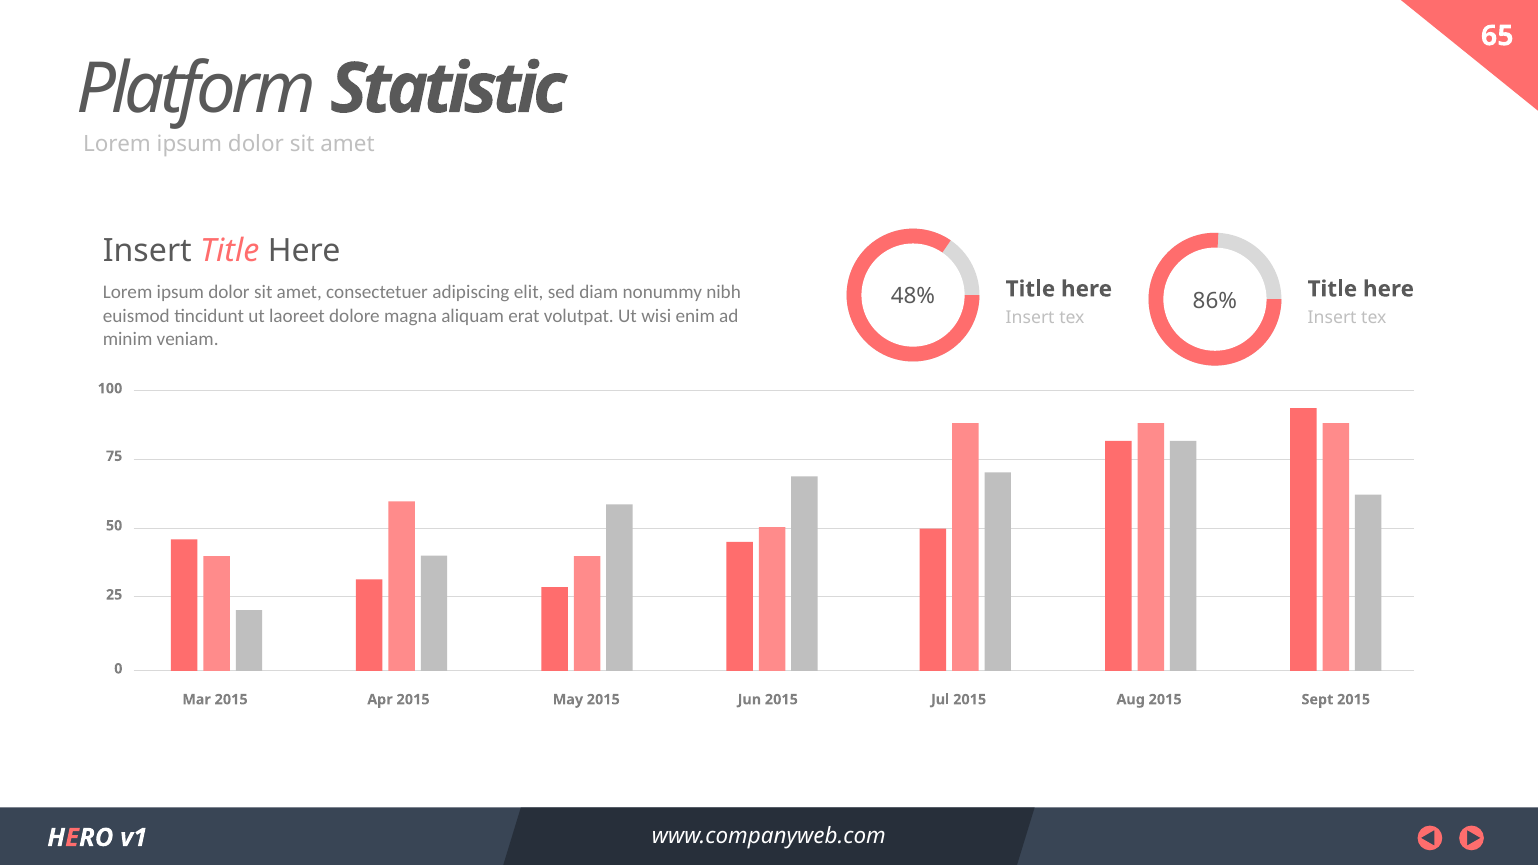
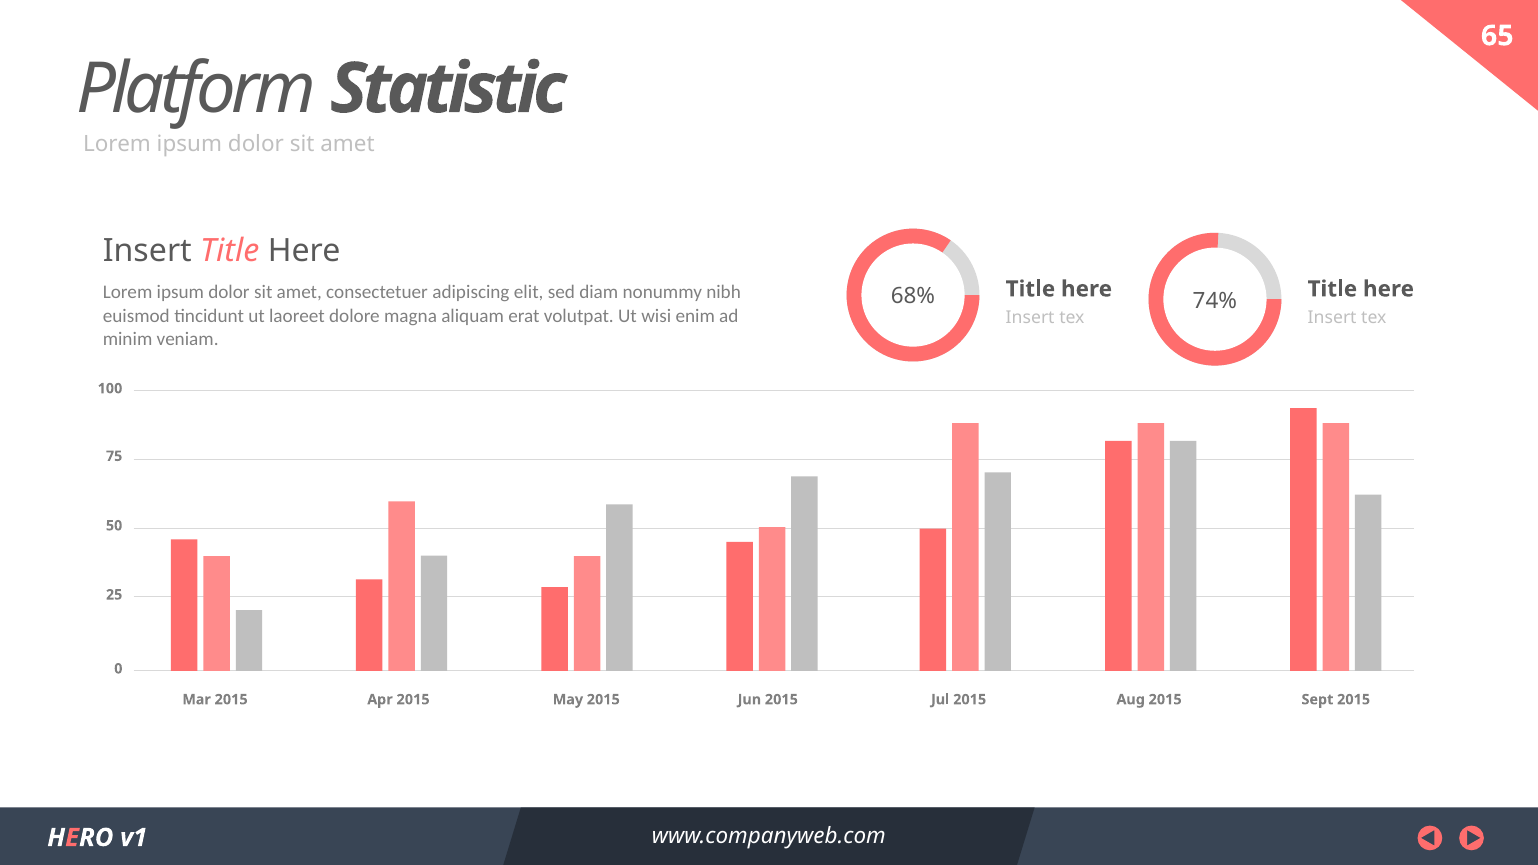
48%: 48% -> 68% (913, 297)
86%: 86% -> 74% (1215, 301)
